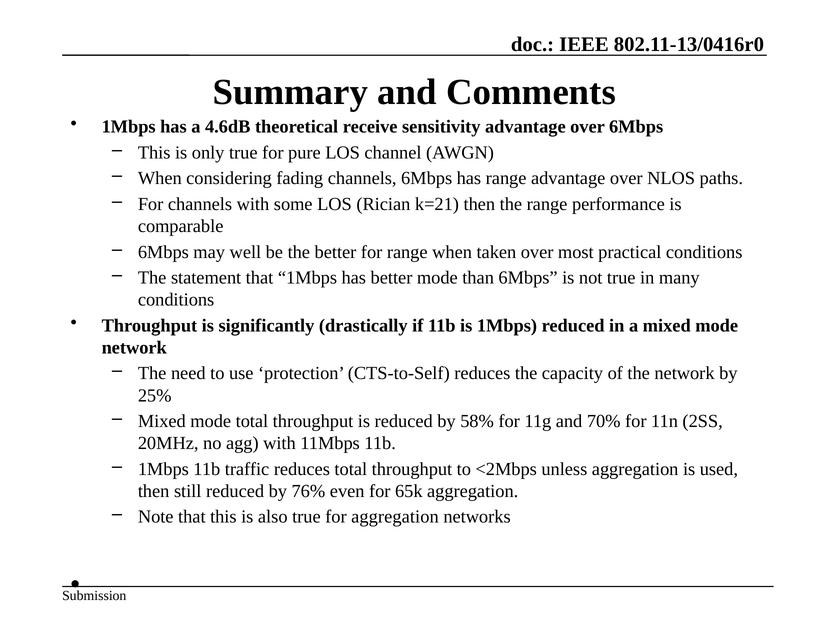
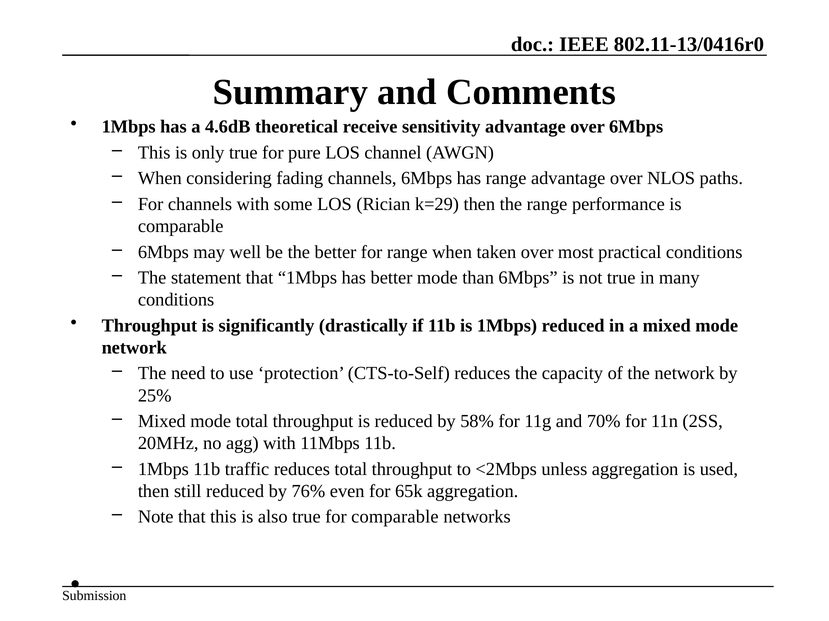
k=21: k=21 -> k=29 (437, 204)
for aggregation: aggregation -> comparable (395, 517)
